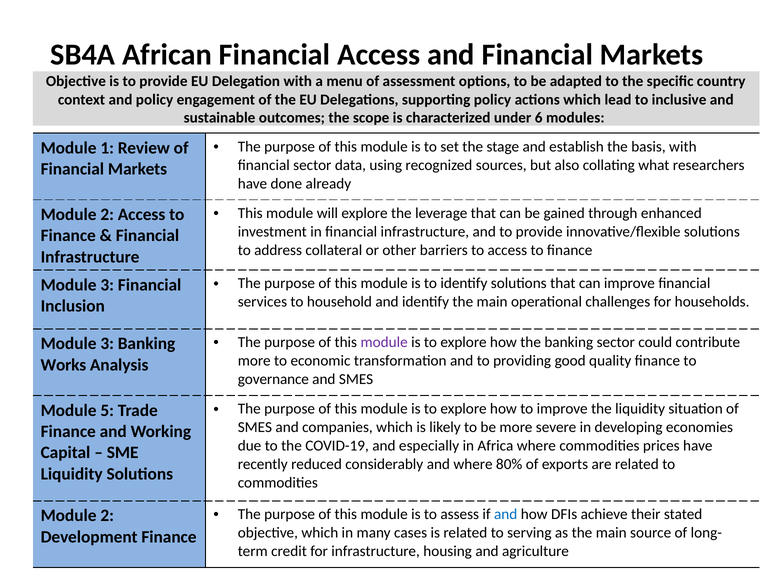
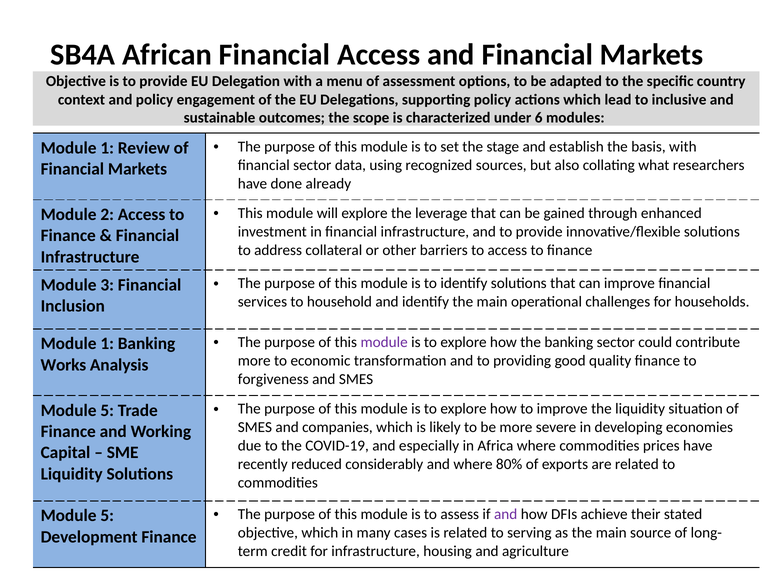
3: 3 -> 1 (107, 344)
governance: governance -> forgiveness (273, 379)
and colour: blue -> purple (506, 514)
2: 2 -> 5 (107, 516)
